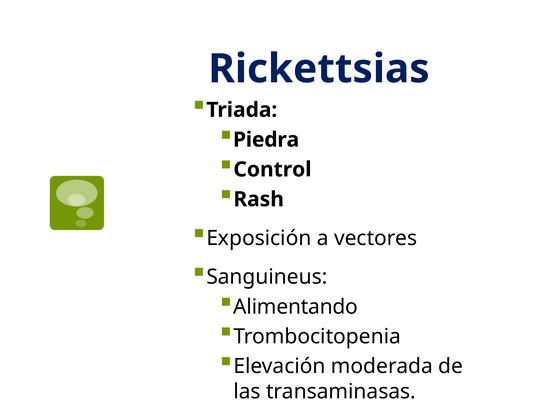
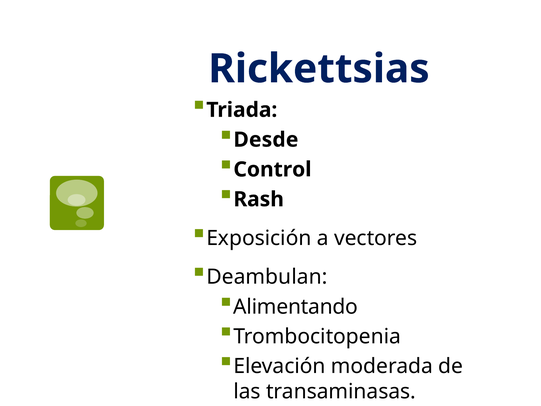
Piedra: Piedra -> Desde (266, 140)
Sanguineus: Sanguineus -> Deambulan (267, 277)
